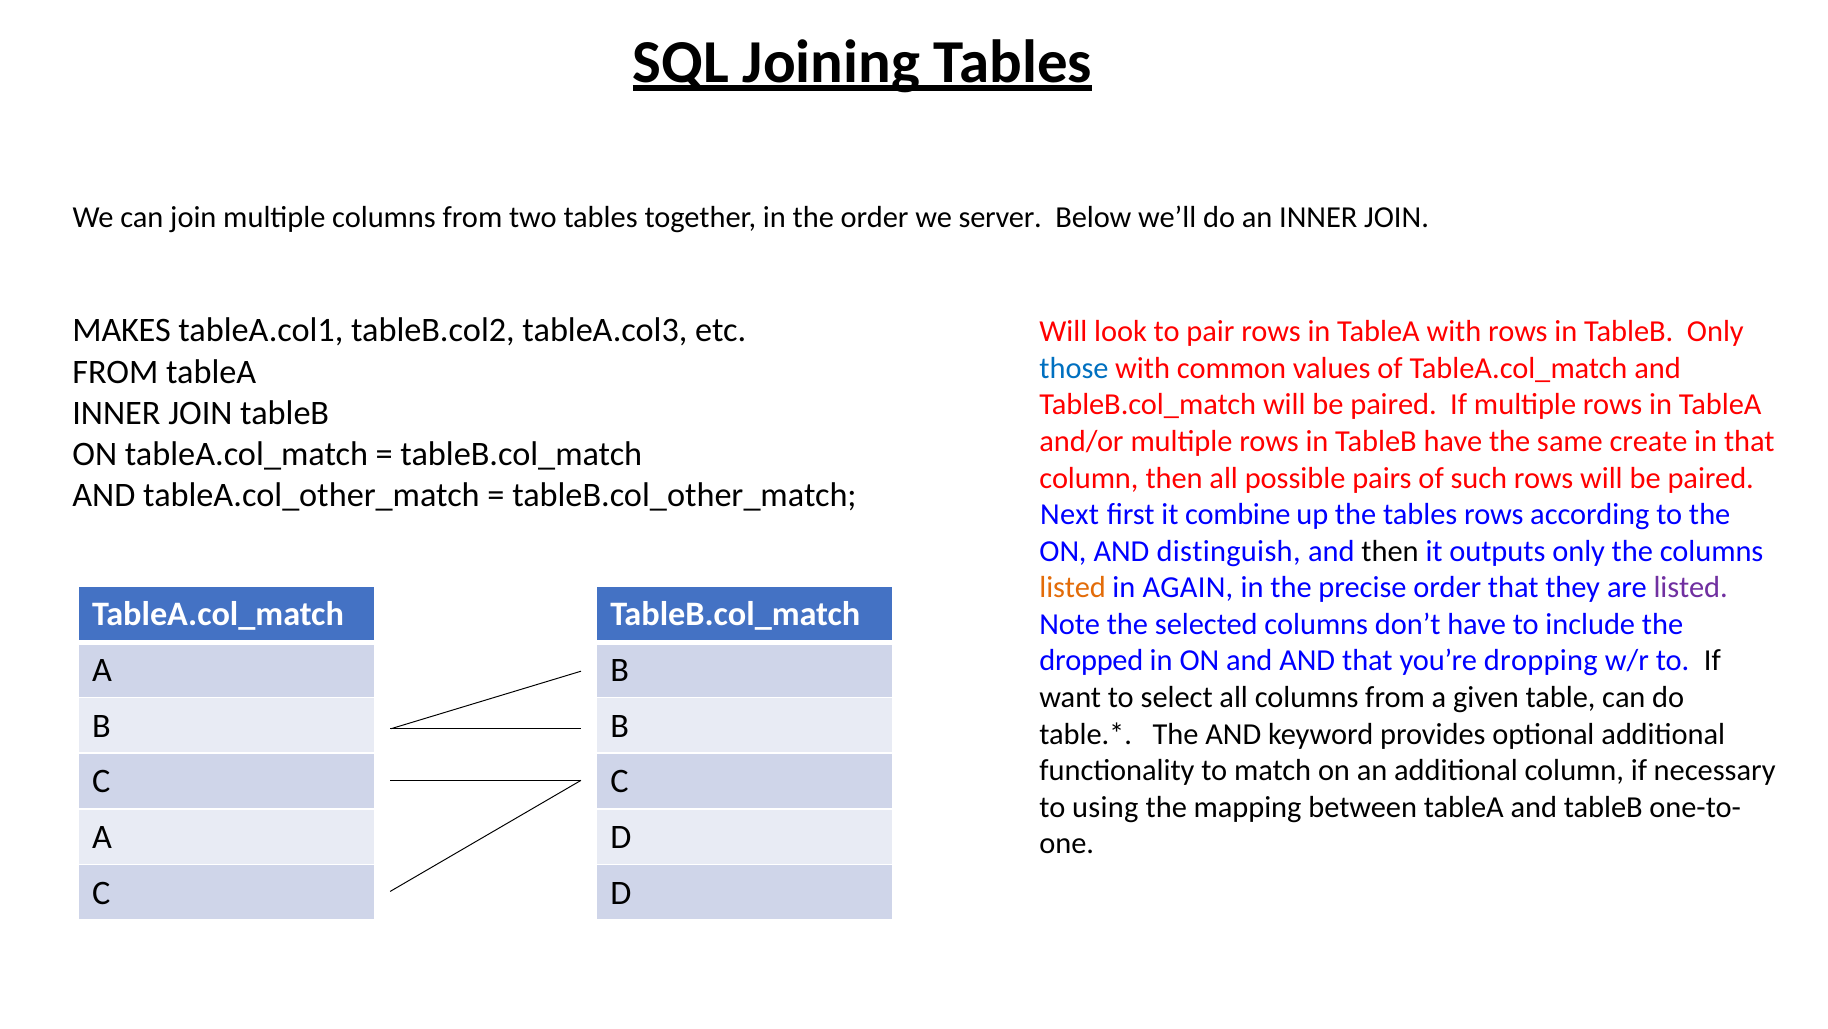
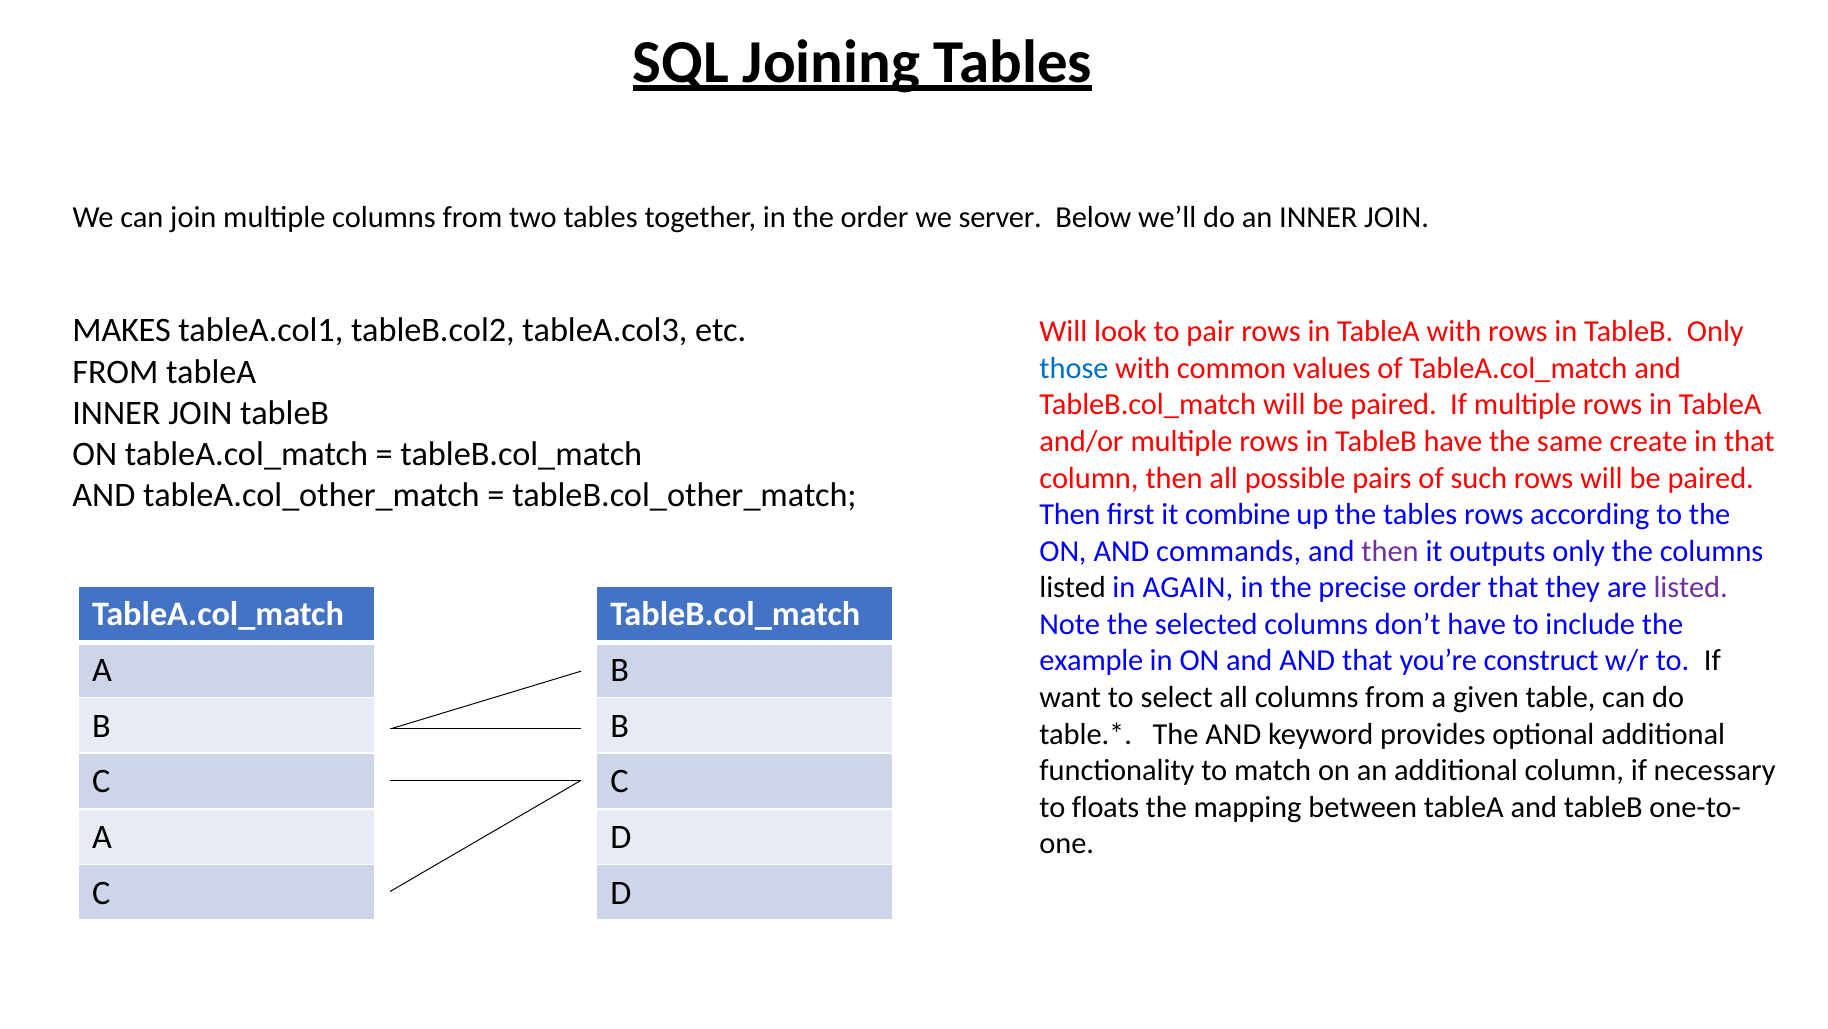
Next: Next -> Then (1070, 514)
distinguish: distinguish -> commands (1229, 551)
then colour: black -> purple (1390, 551)
listed colour: orange -> black (1073, 587)
dropped: dropped -> example (1091, 660)
dropping: dropping -> construct (1541, 660)
using: using -> floats (1106, 807)
